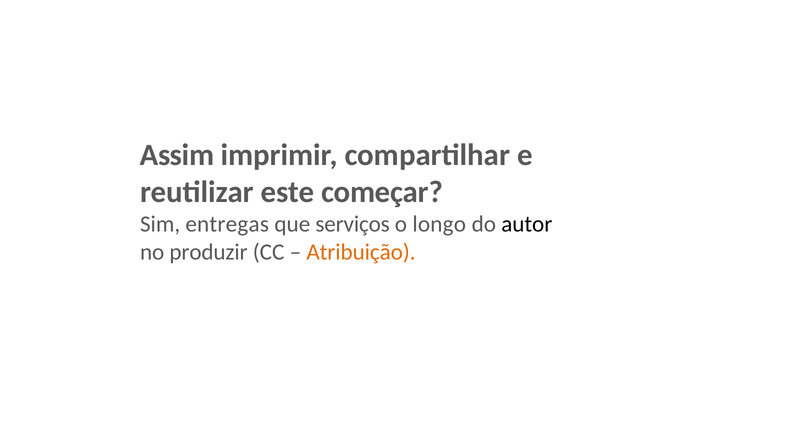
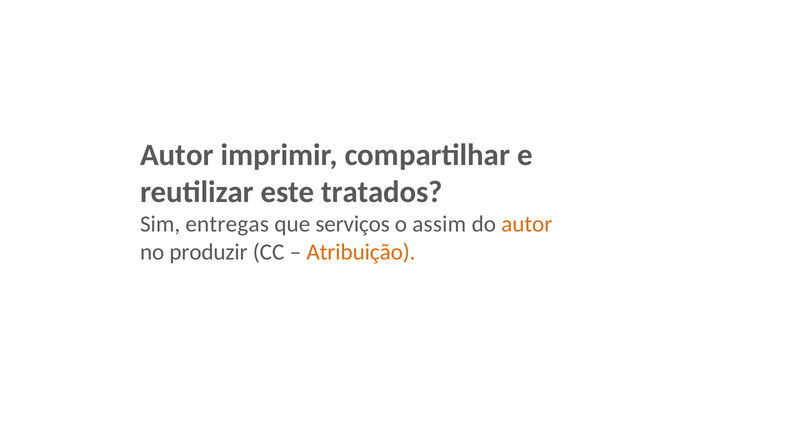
Assim: Assim -> Autor (177, 155)
começar: começar -> tratados (382, 192)
longo: longo -> assim (439, 224)
autor colour: black -> orange (527, 224)
